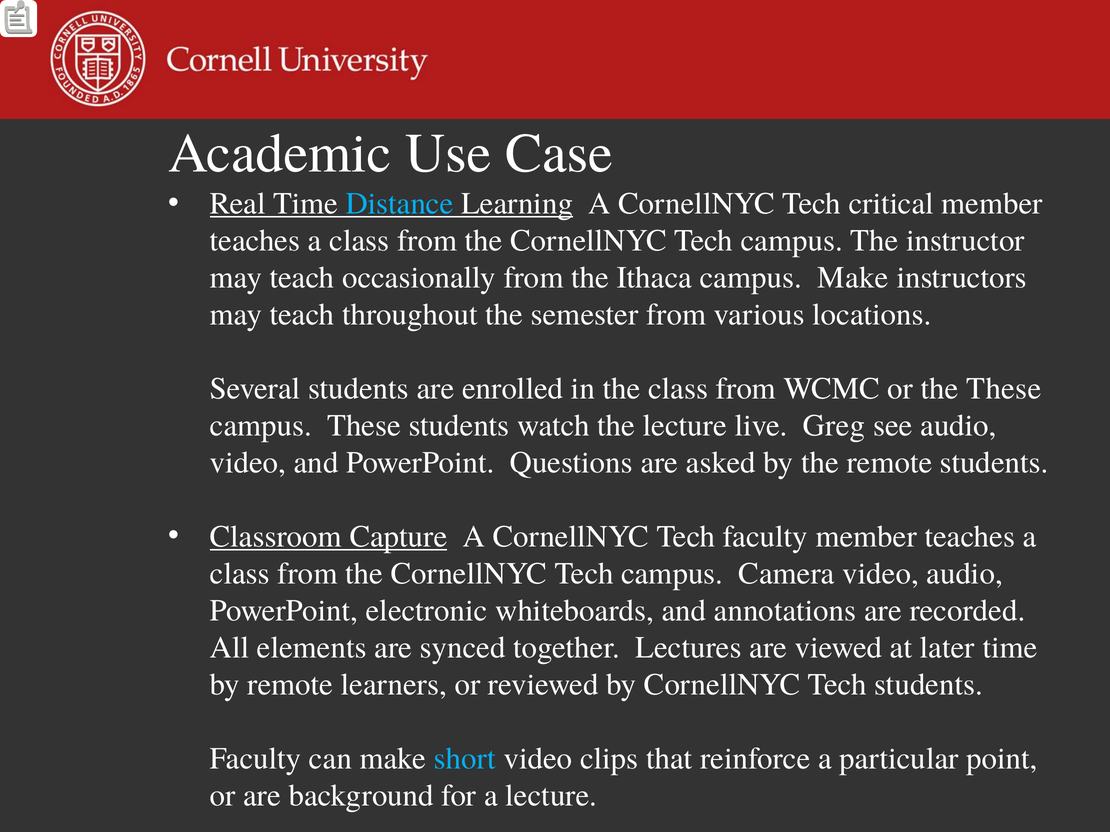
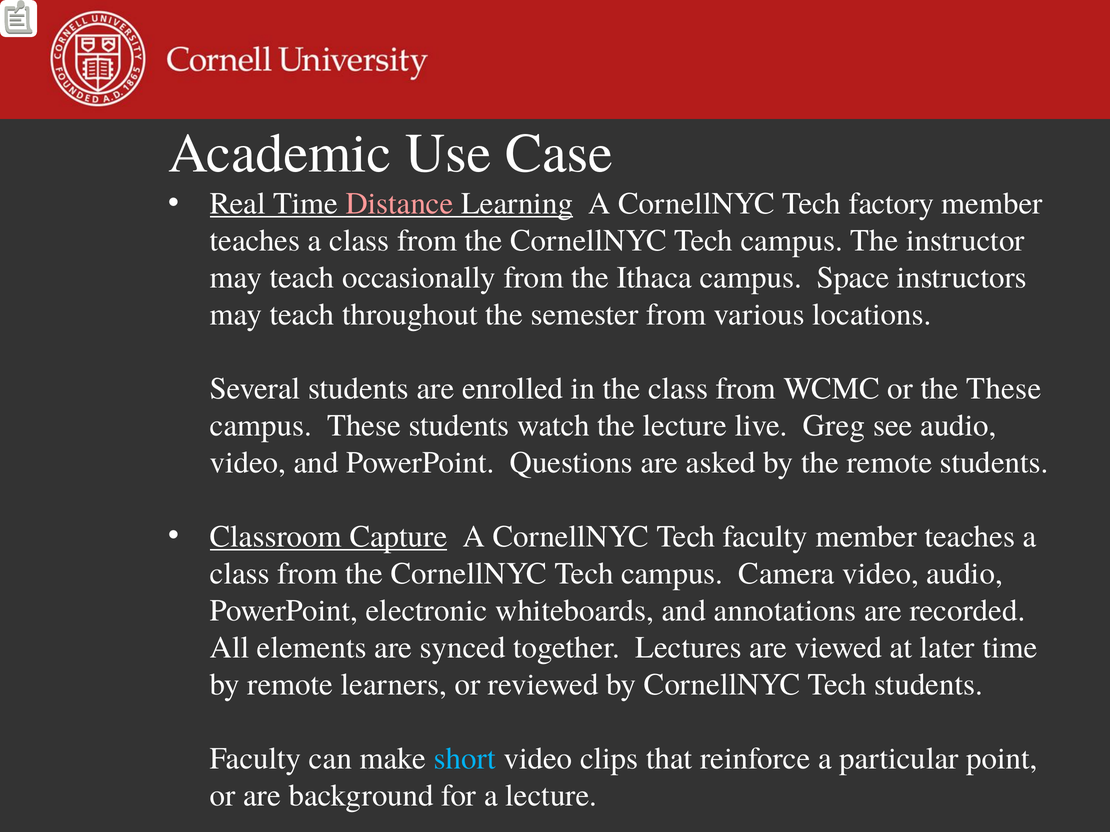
Distance colour: light blue -> pink (399, 204)
critical: critical -> factory (891, 204)
campus Make: Make -> Space (853, 278)
